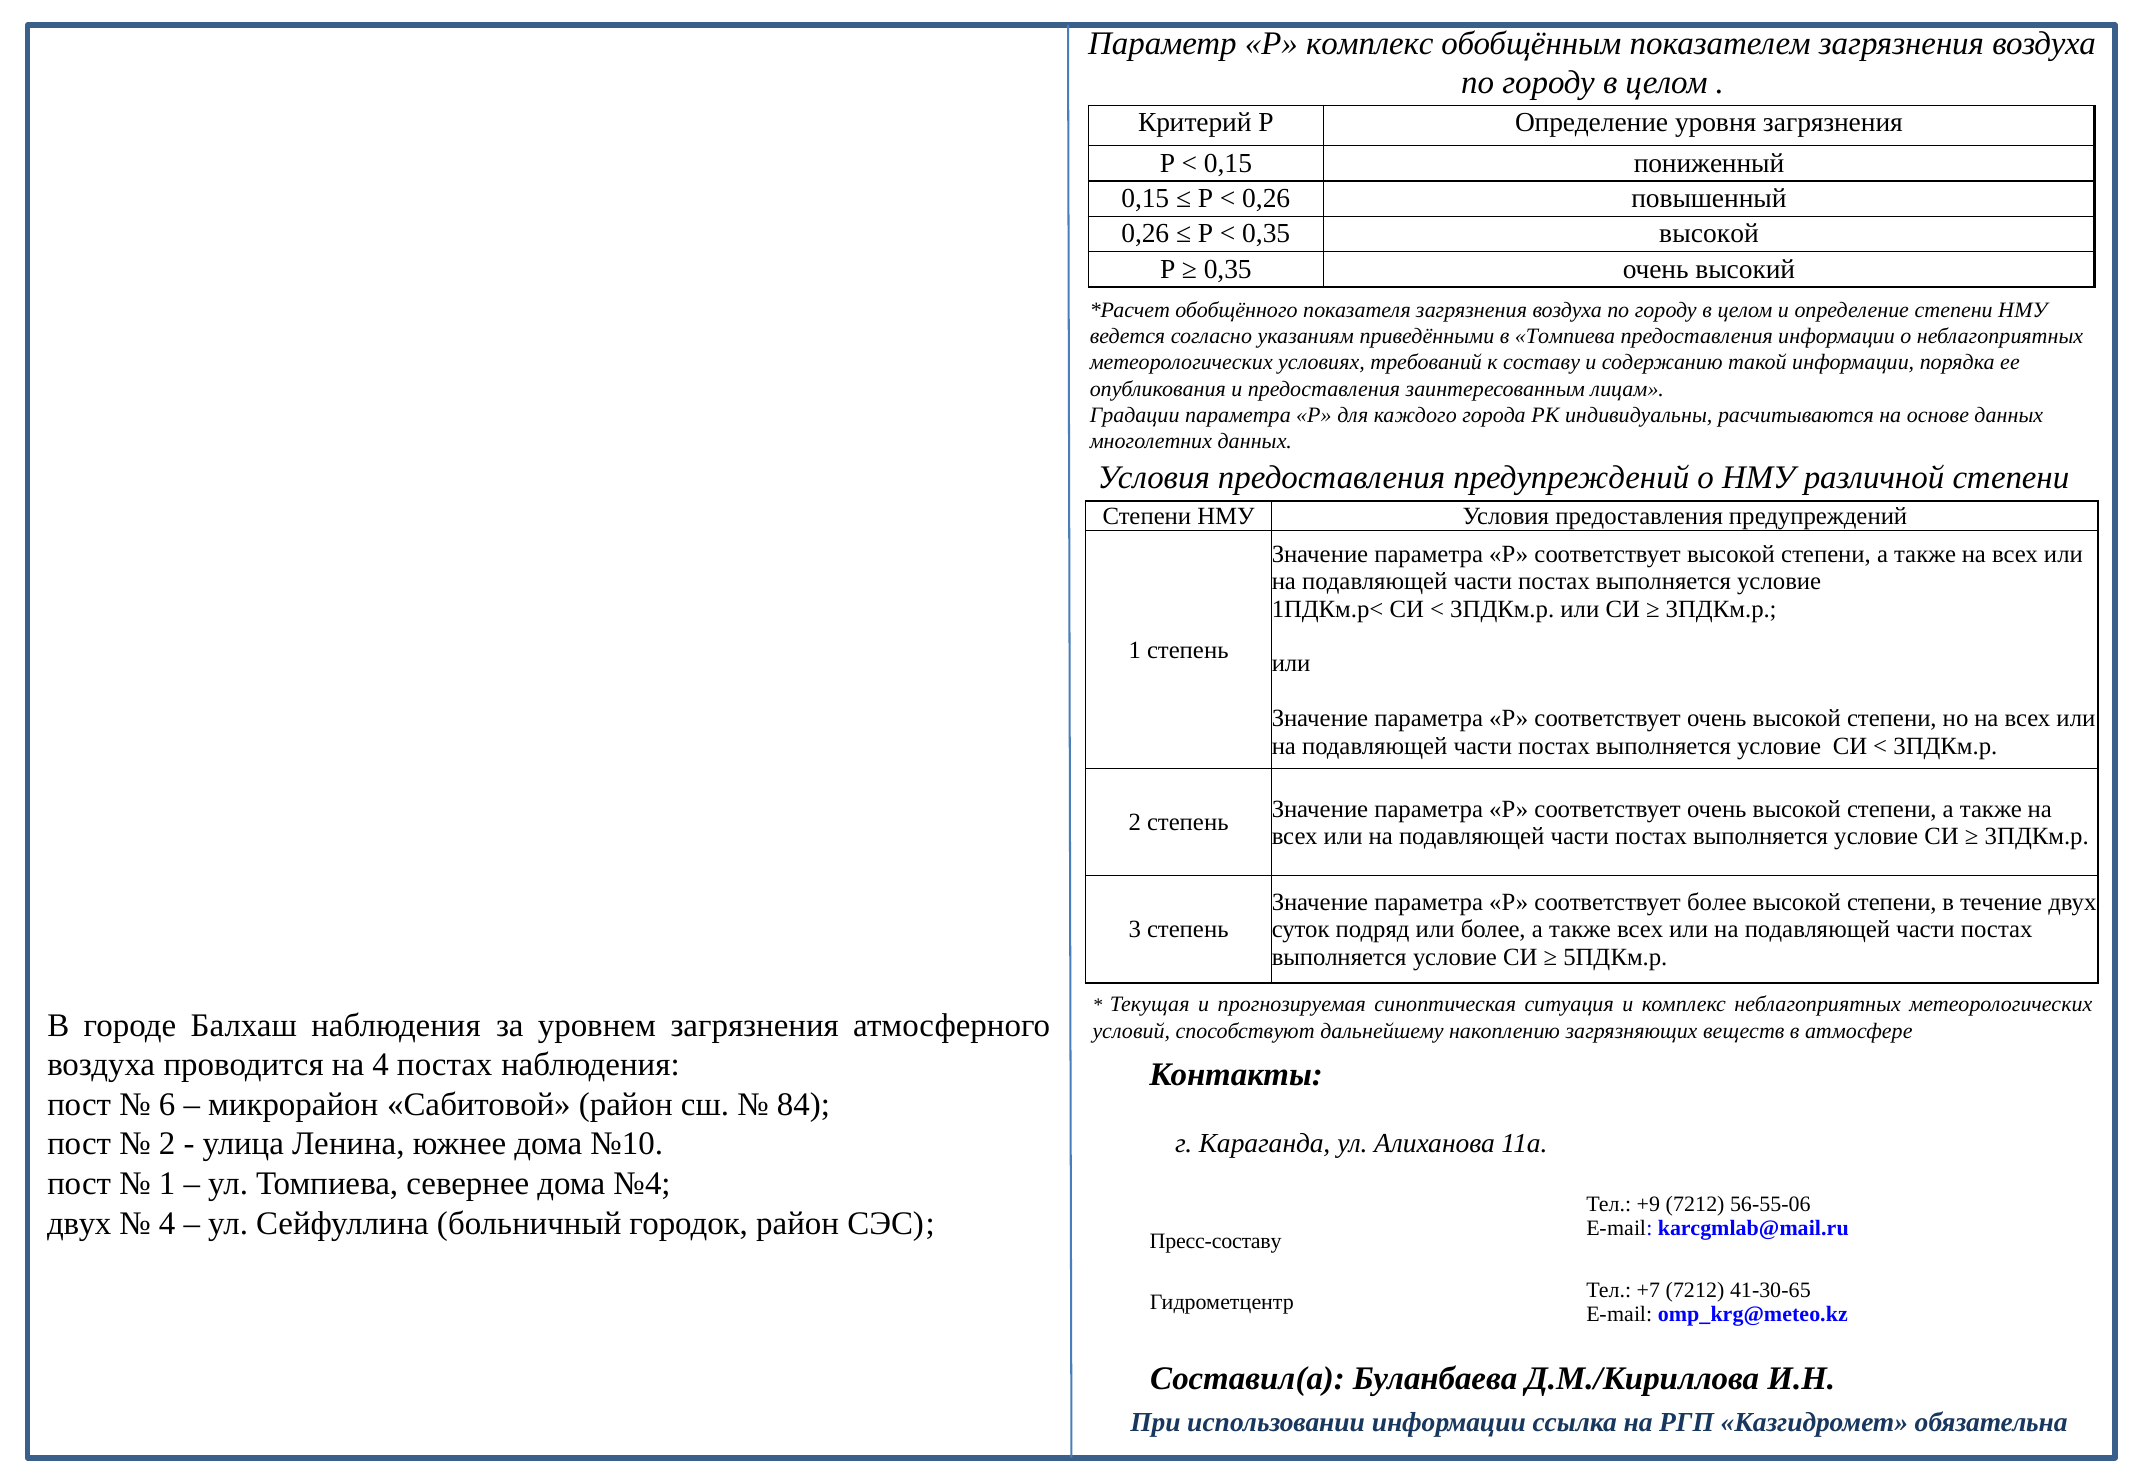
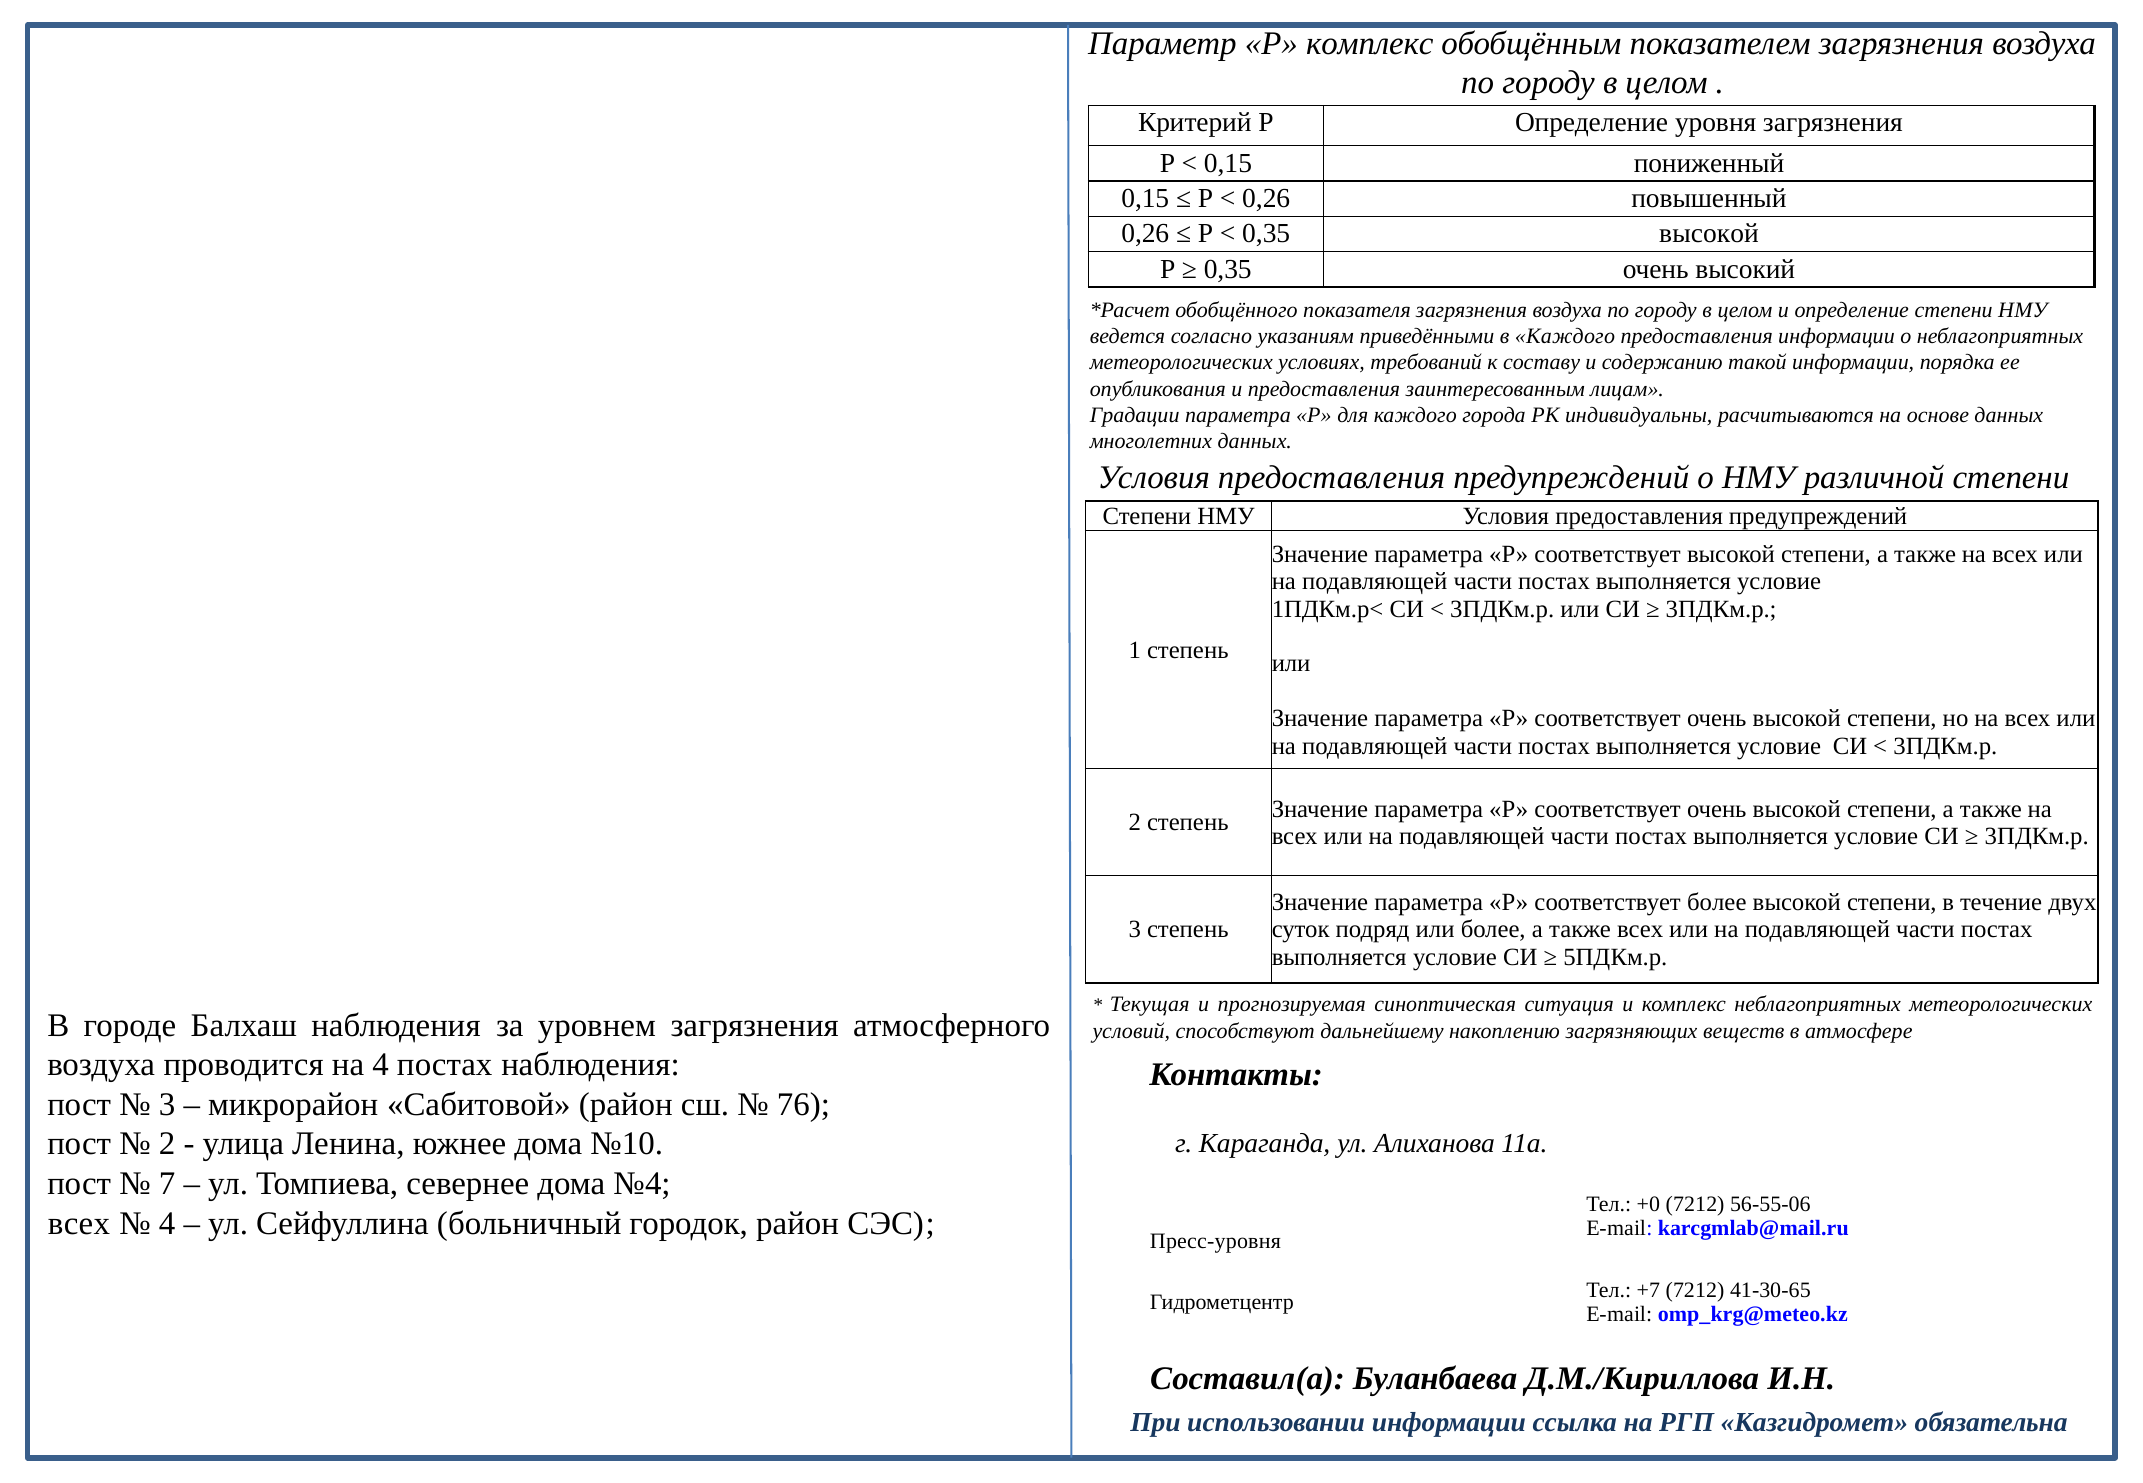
в Томпиева: Томпиева -> Каждого (1565, 337)
6: 6 -> 3 (167, 1105)
84: 84 -> 76 (803, 1105)
1: 1 -> 7 (167, 1184)
+9: +9 -> +0 (1648, 1205)
двух: двух -> всех (79, 1224)
Пресс-составу: Пресс-составу -> Пресс-уровня (1215, 1241)
